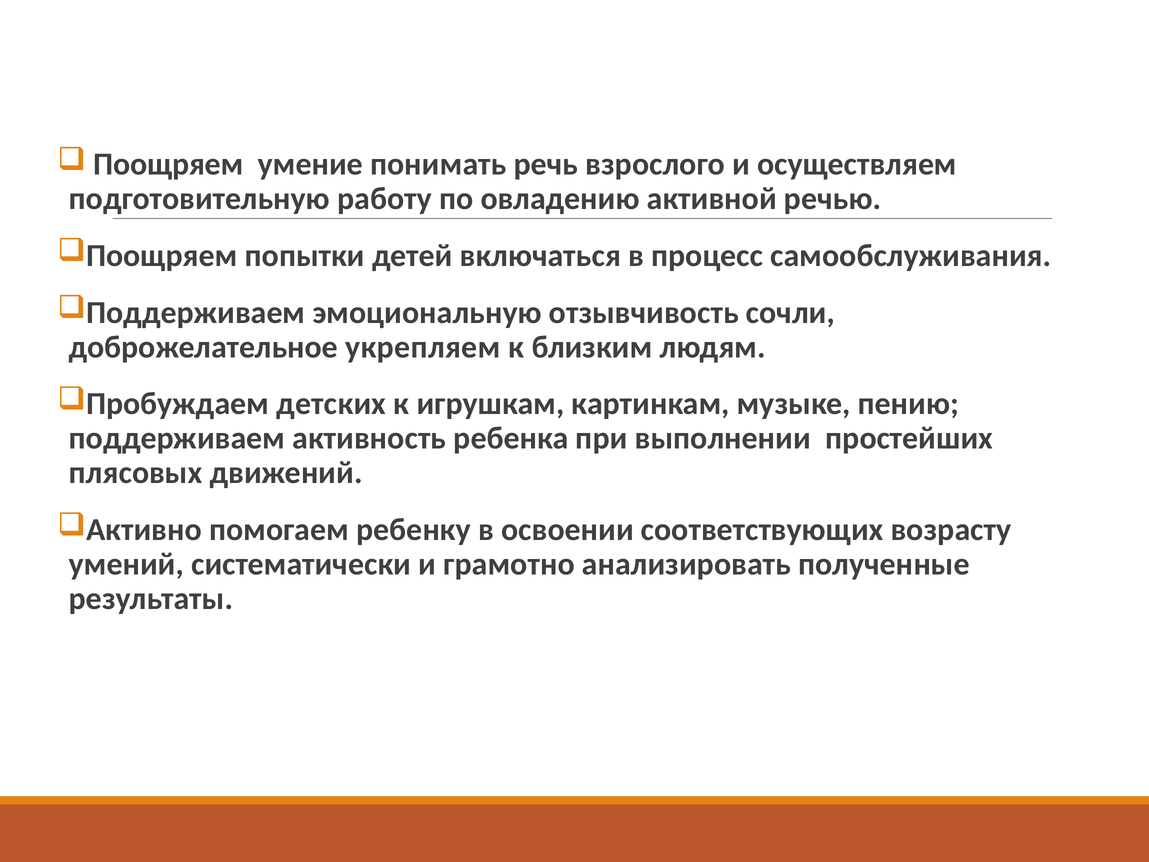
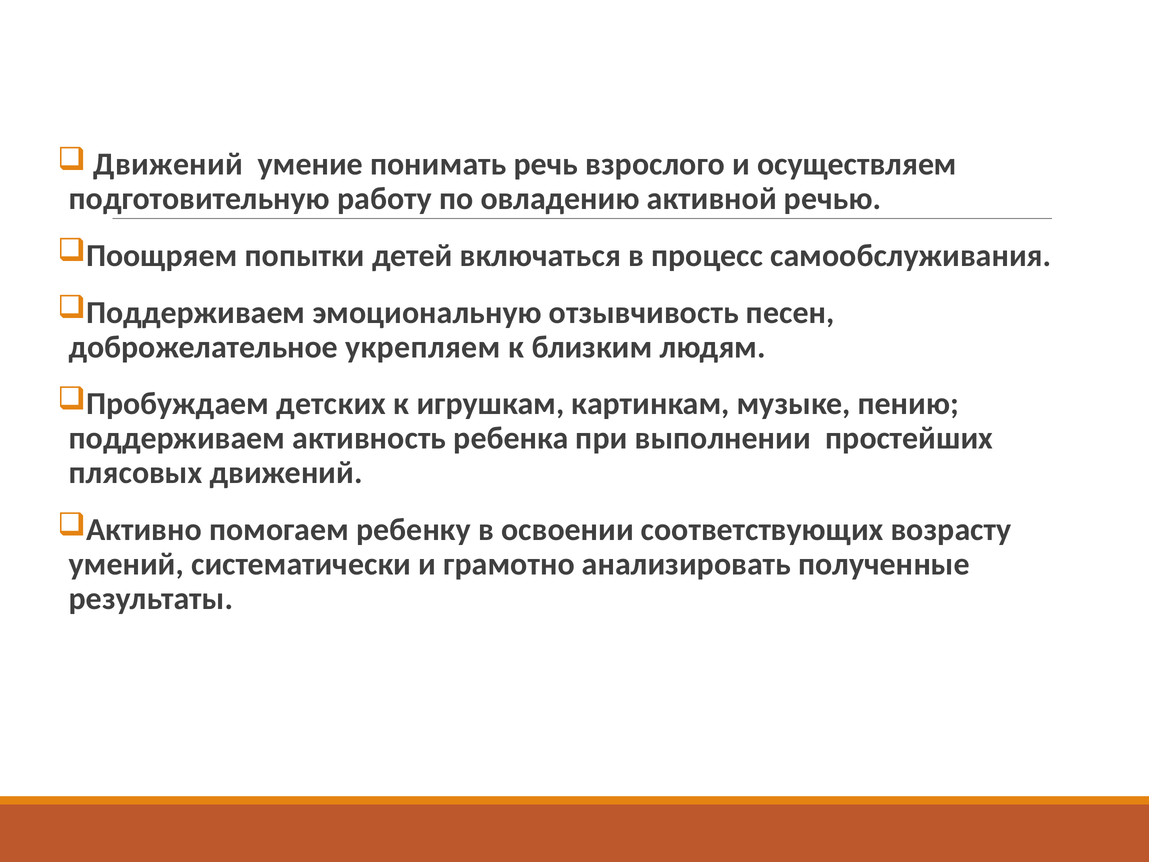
Поощряем: Поощряем -> Движений (168, 164)
сочли: сочли -> песен (790, 312)
